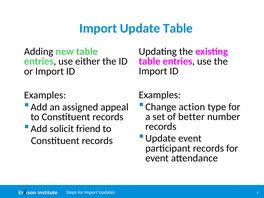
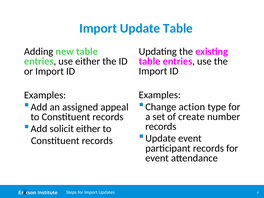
better: better -> create (191, 117)
solicit friend: friend -> either (88, 129)
